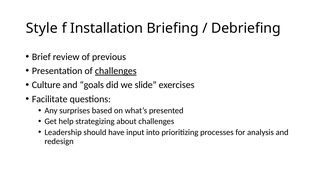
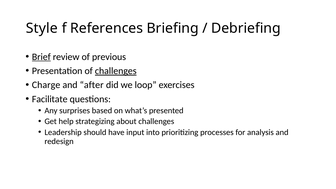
Installation: Installation -> References (107, 28)
Brief underline: none -> present (41, 57)
Culture: Culture -> Charge (46, 85)
goals: goals -> after (92, 85)
slide: slide -> loop (146, 85)
